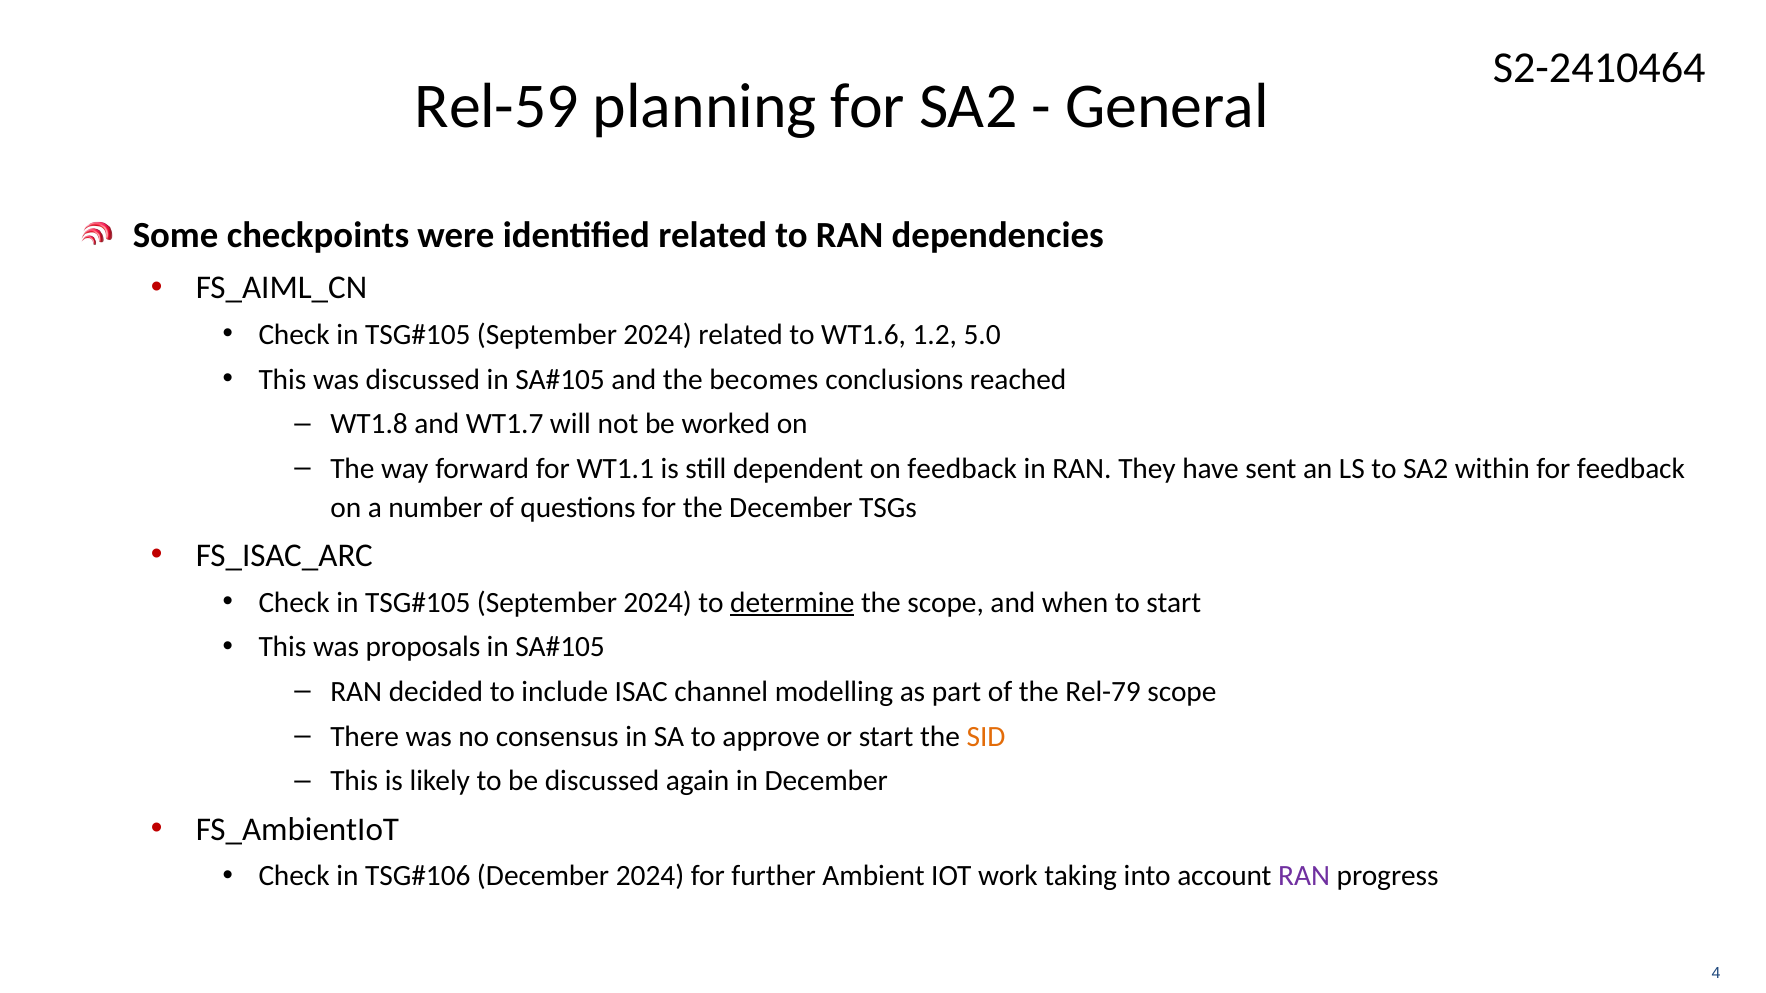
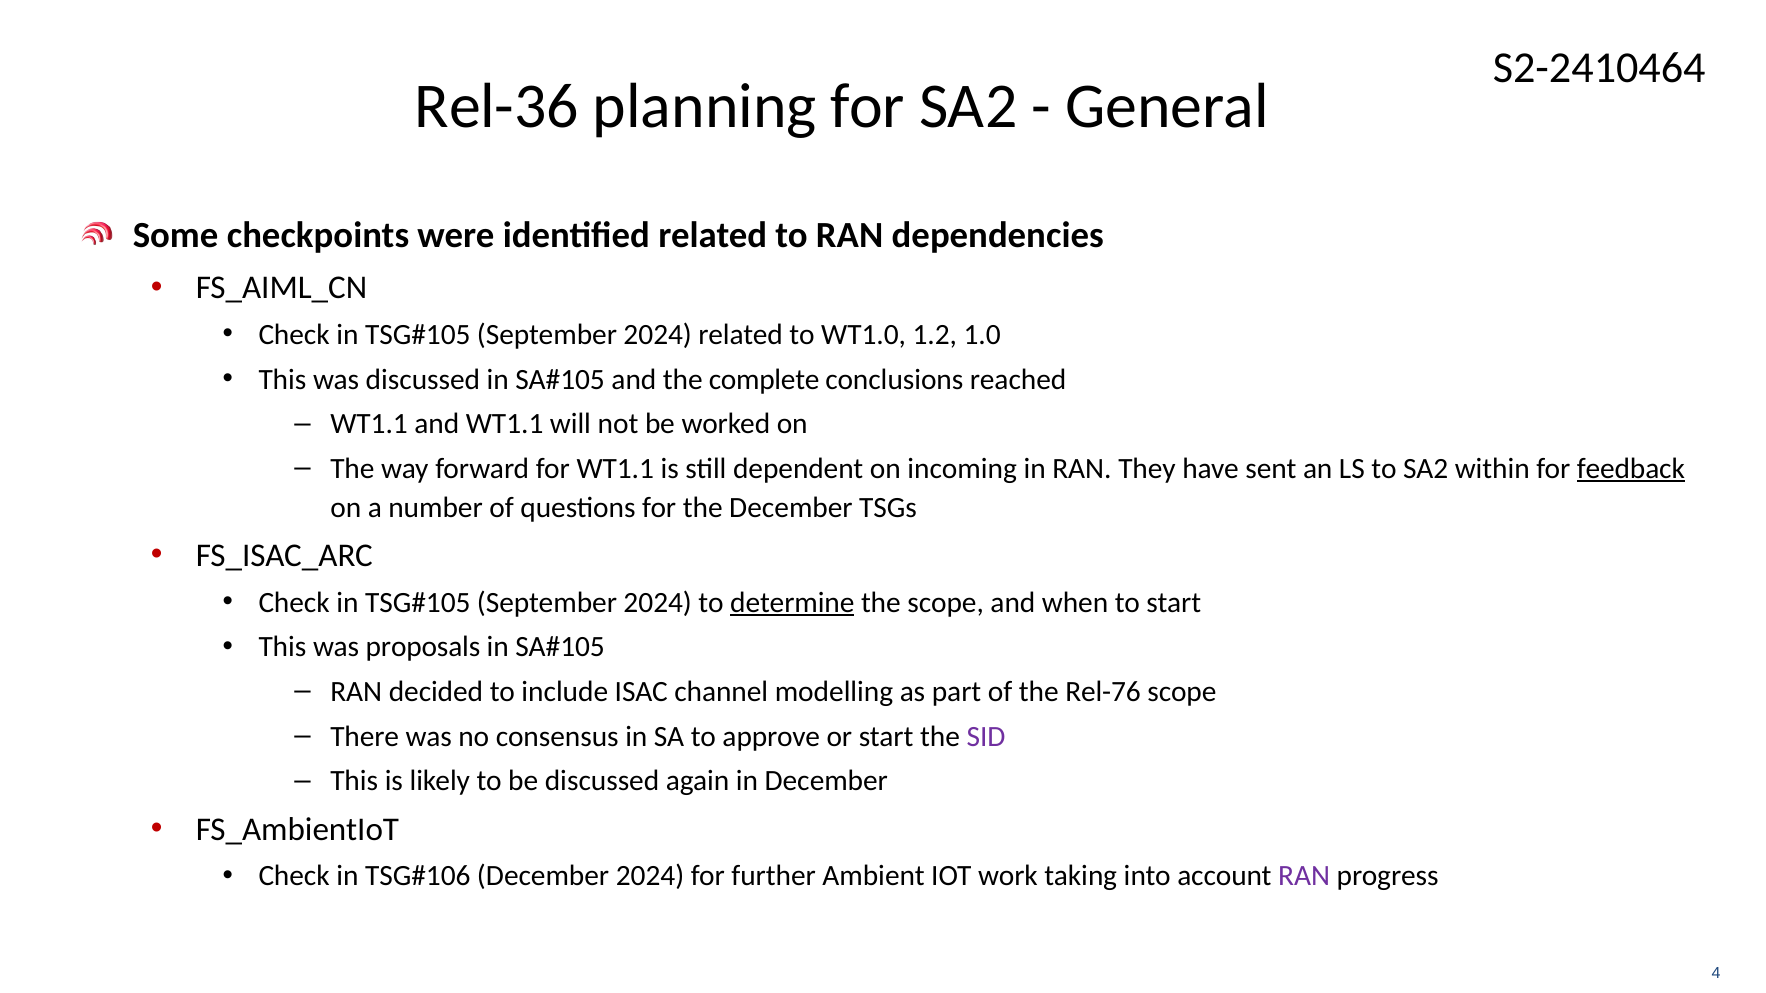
Rel-59: Rel-59 -> Rel-36 (497, 107)
WT1.6: WT1.6 -> WT1.0 (864, 335)
5.0: 5.0 -> 1.0 (982, 335)
becomes: becomes -> complete (764, 380)
WT1.8: WT1.8 -> WT1.1 (369, 424)
and WT1.7: WT1.7 -> WT1.1 (505, 424)
on feedback: feedback -> incoming (962, 469)
feedback underline: none -> present (1631, 469)
Rel-79: Rel-79 -> Rel-76 (1103, 692)
SID colour: orange -> purple (986, 737)
